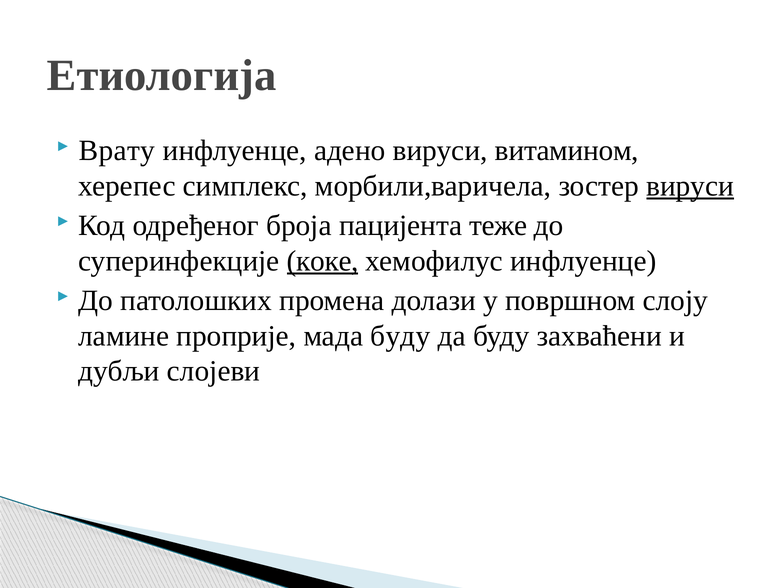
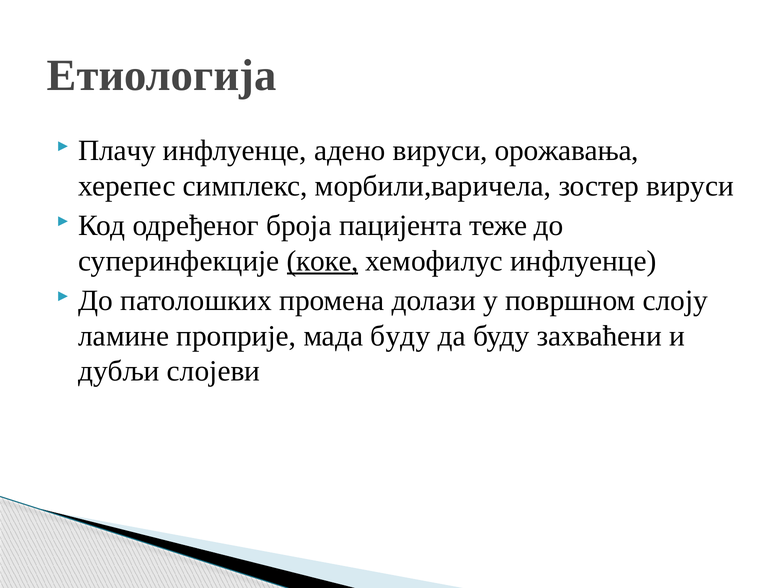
Врату: Врату -> Плачу (117, 151)
витамином: витамином -> орожавања (567, 151)
вируси underline: present -> none (690, 186)
